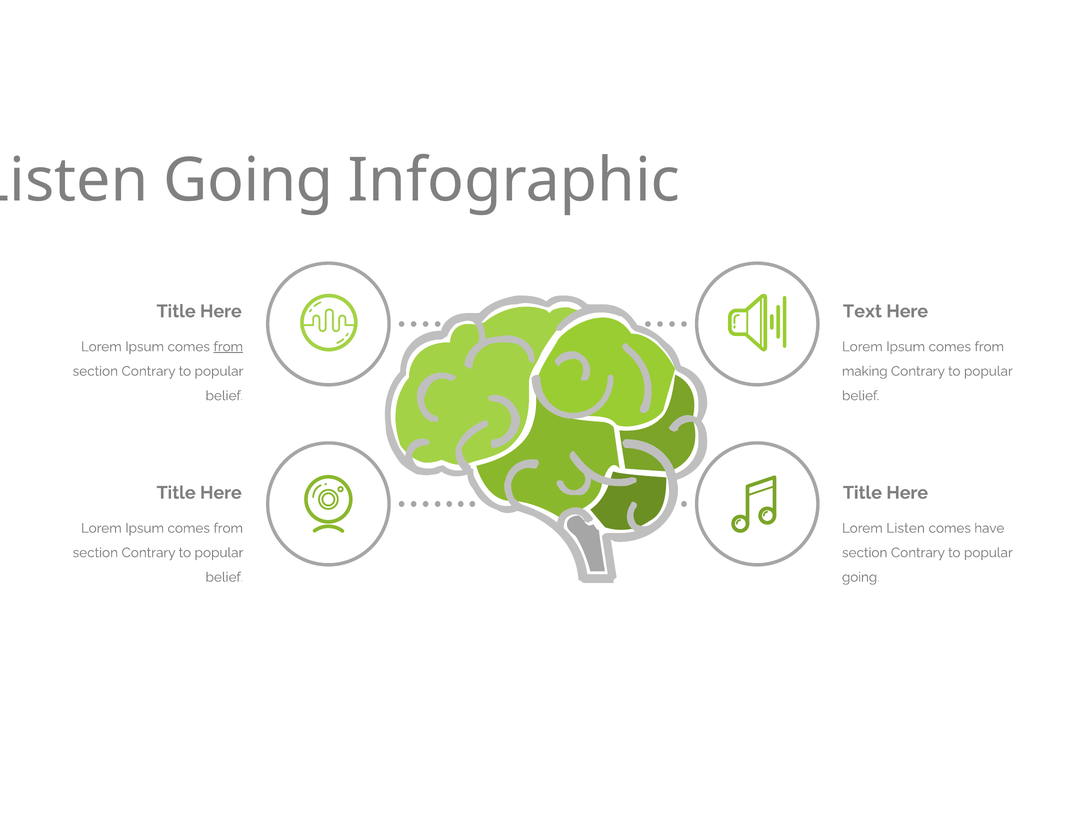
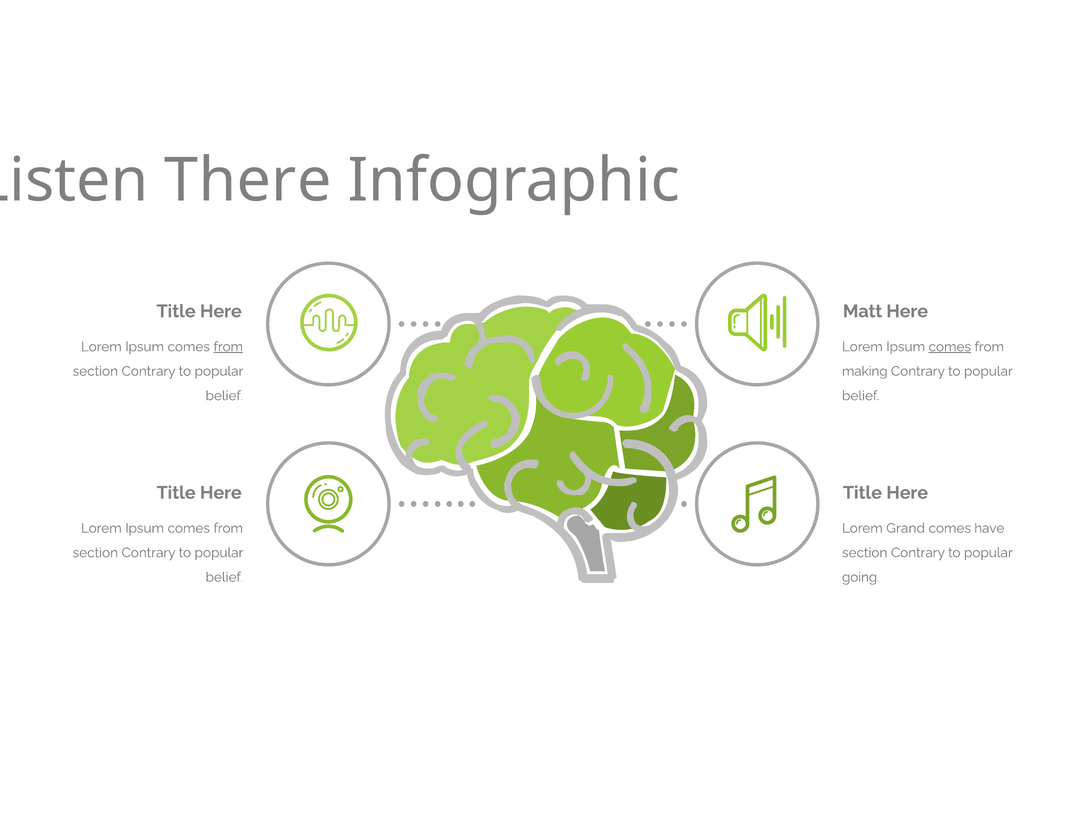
Going: Going -> There (248, 180)
Text: Text -> Matt (863, 311)
comes underline: none -> present (950, 347)
Lorem Listen: Listen -> Grand (906, 528)
